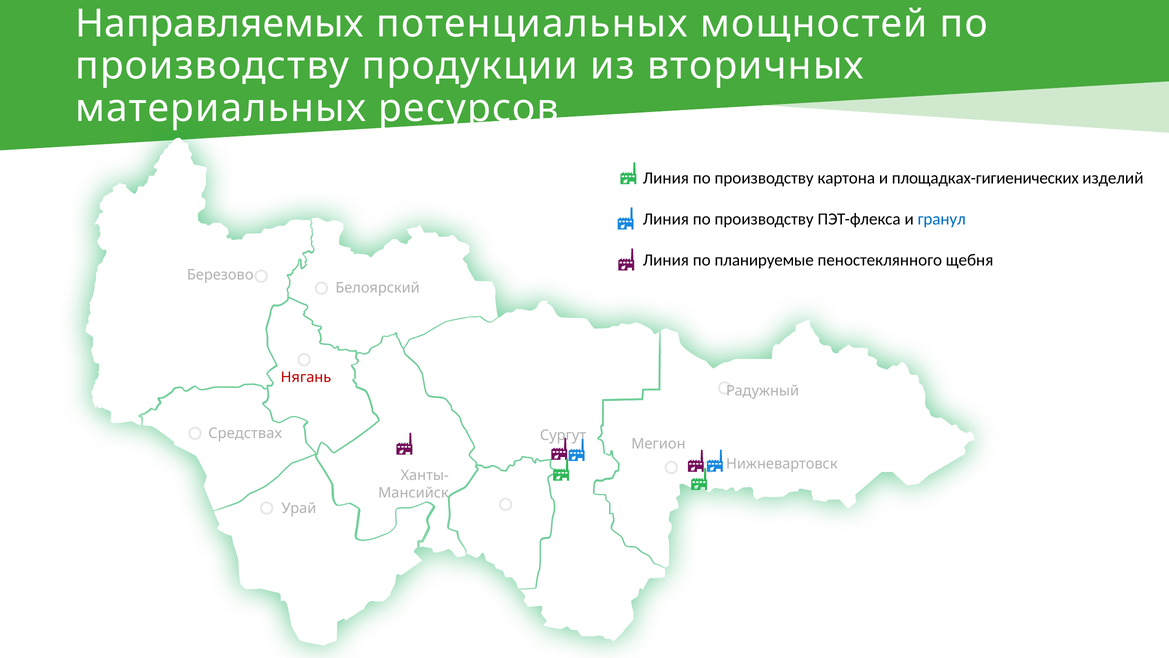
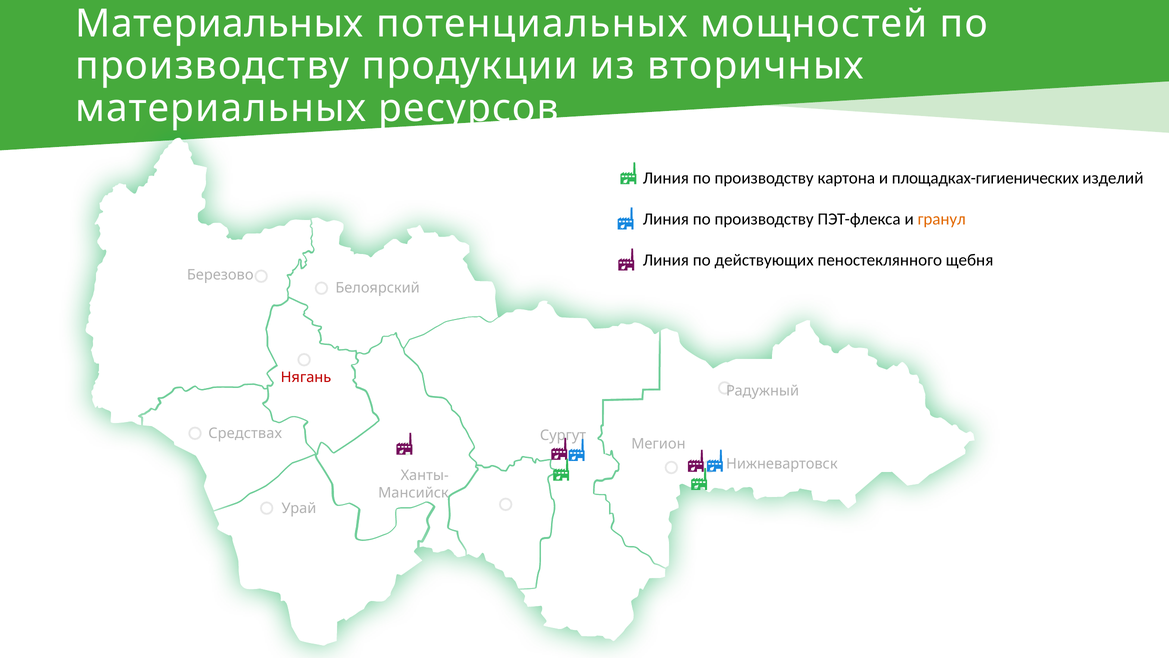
Направляемых: Направляемых -> Материальных (219, 24)
гранул colour: blue -> orange (942, 219)
планируемые: планируемые -> действующих (764, 260)
